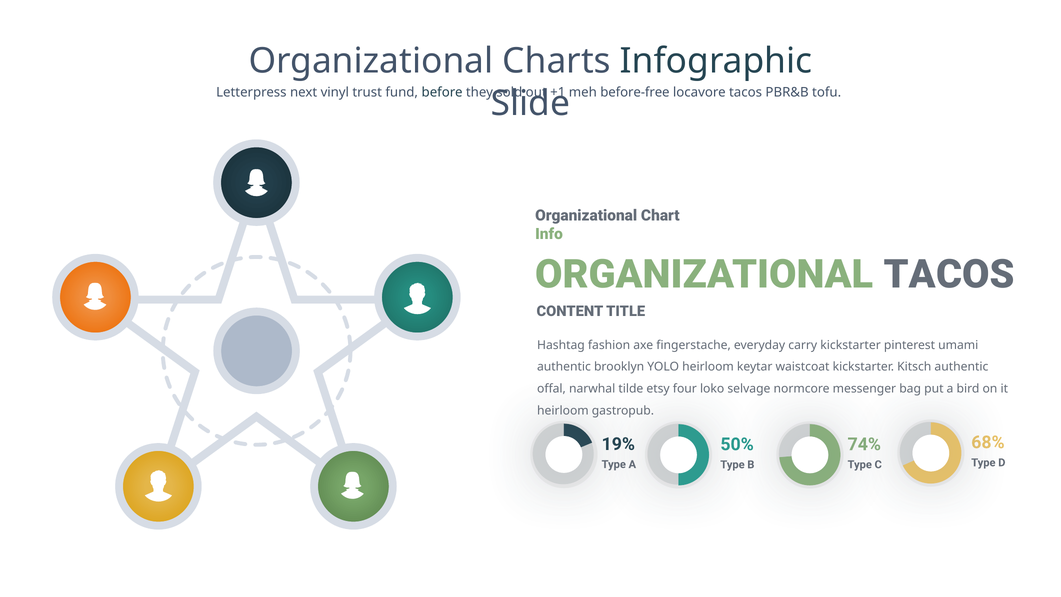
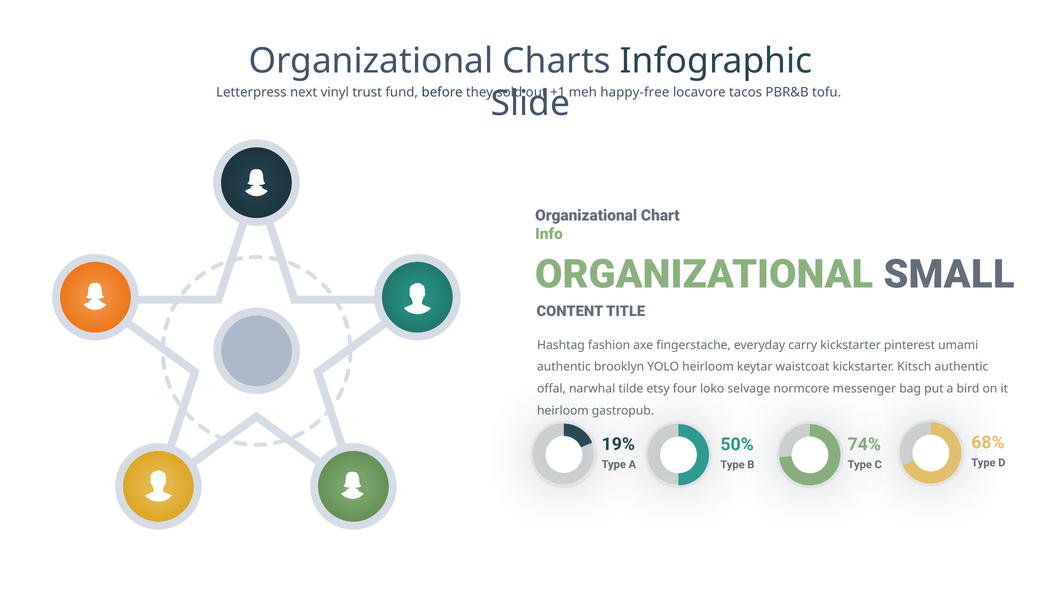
before-free: before-free -> happy-free (635, 93)
ORGANIZATIONAL TACOS: TACOS -> SMALL (949, 274)
